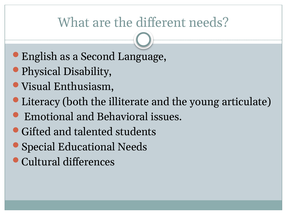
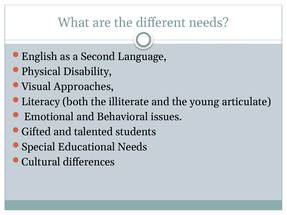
Enthusiasm: Enthusiasm -> Approaches (84, 87)
